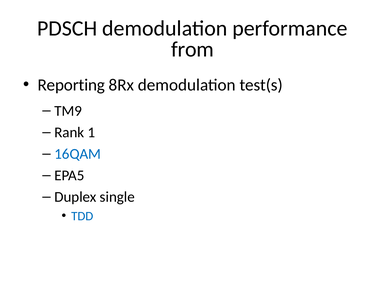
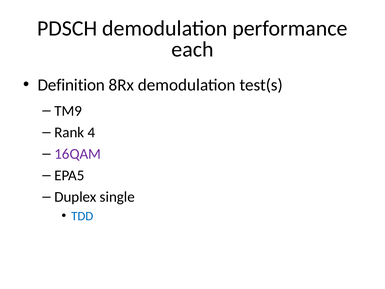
from: from -> each (192, 49)
Reporting: Reporting -> Definition (71, 85)
1: 1 -> 4 (91, 132)
16QAM colour: blue -> purple (78, 154)
